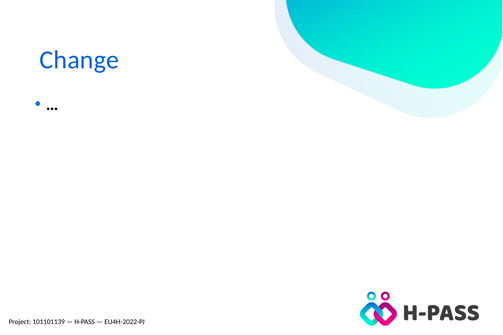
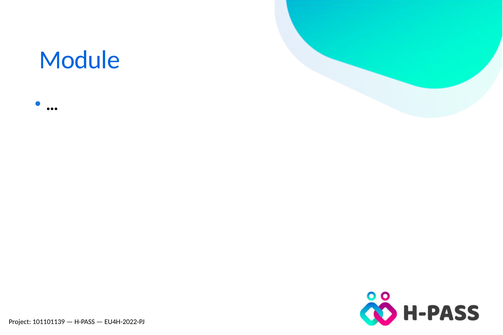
Change: Change -> Module (80, 60)
